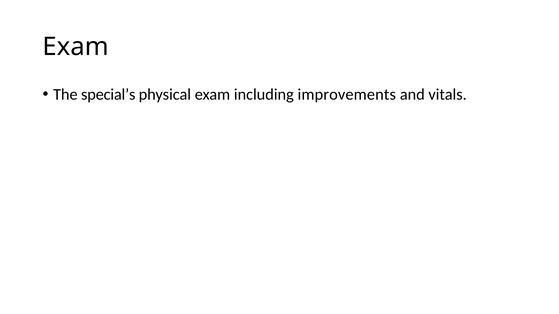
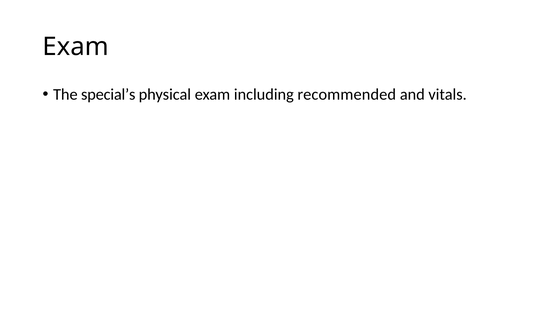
improvements: improvements -> recommended (347, 95)
